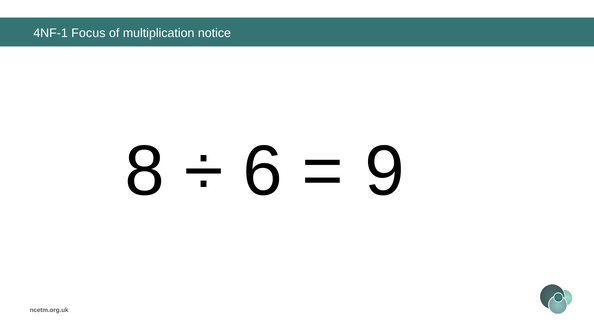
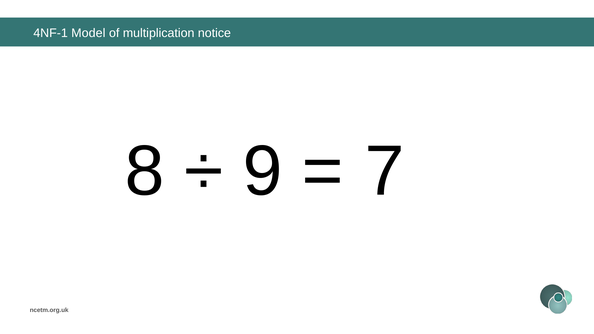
Focus: Focus -> Model (88, 33)
6: 6 -> 9 (262, 171)
9: 9 -> 7 (385, 171)
